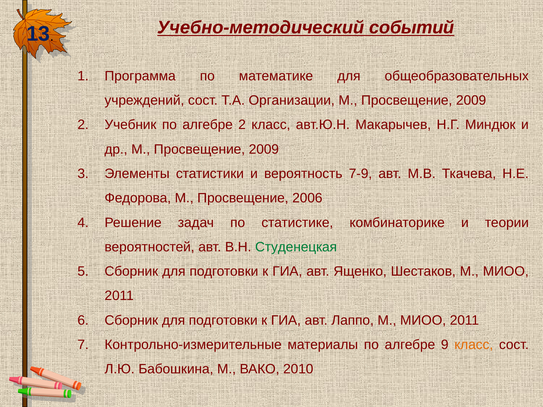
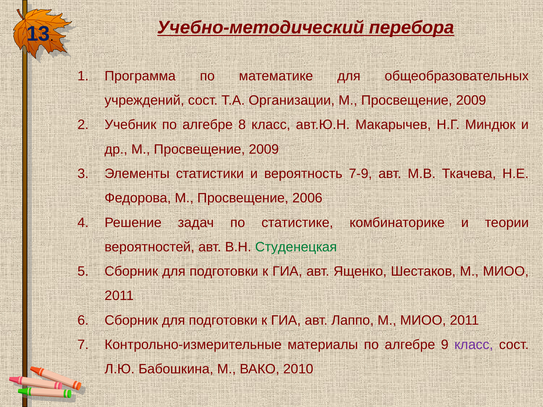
событий: событий -> перебора (412, 28)
алгебре 2: 2 -> 8 (242, 125)
класс colour: orange -> purple (474, 345)
